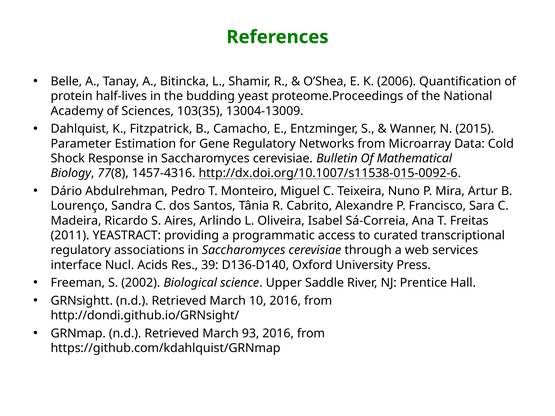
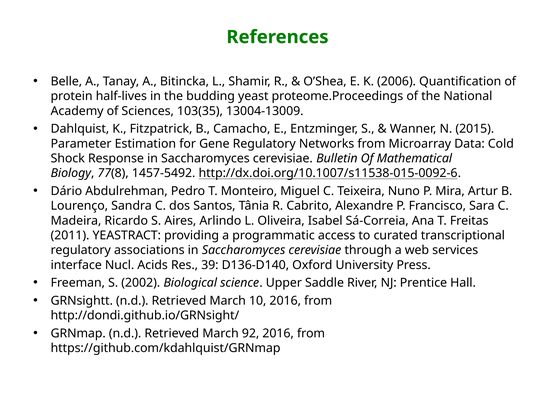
1457-4316: 1457-4316 -> 1457-5492 (164, 173)
93: 93 -> 92 (251, 334)
